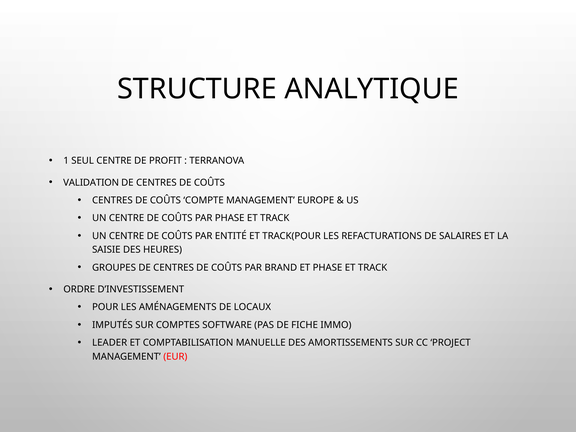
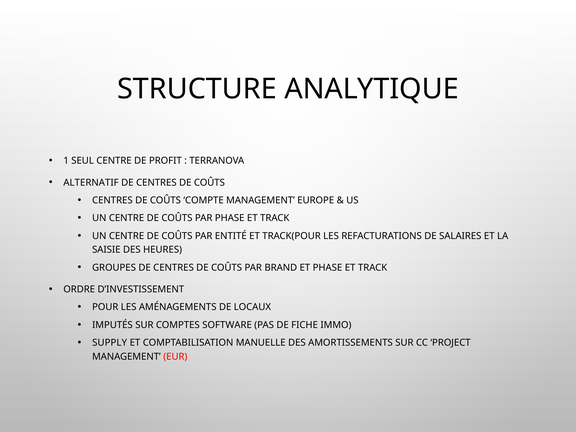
VALIDATION: VALIDATION -> ALTERNATIF (91, 183)
LEADER: LEADER -> SUPPLY (110, 343)
